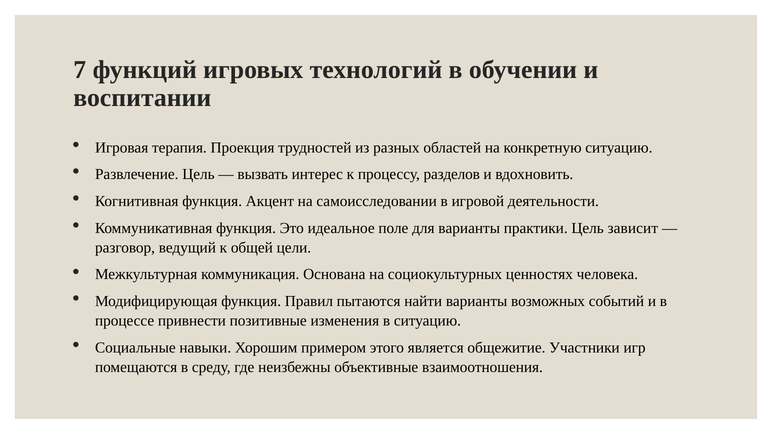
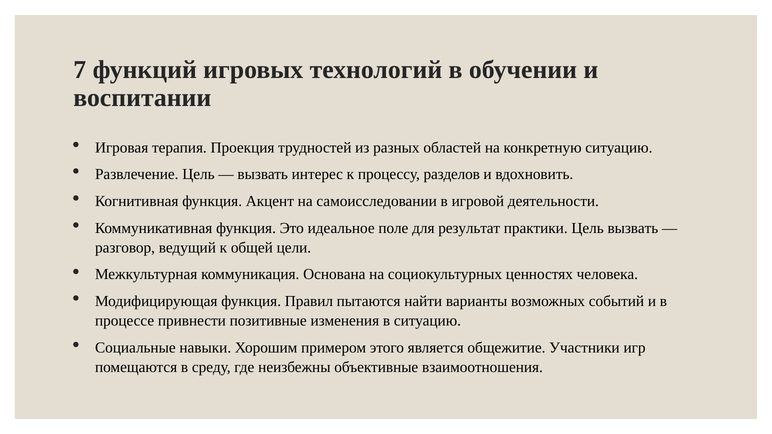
для варианты: варианты -> результат (469, 228)
Цель зависит: зависит -> вызвать (633, 228)
